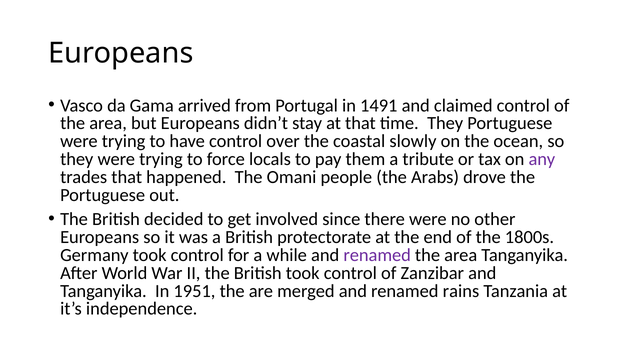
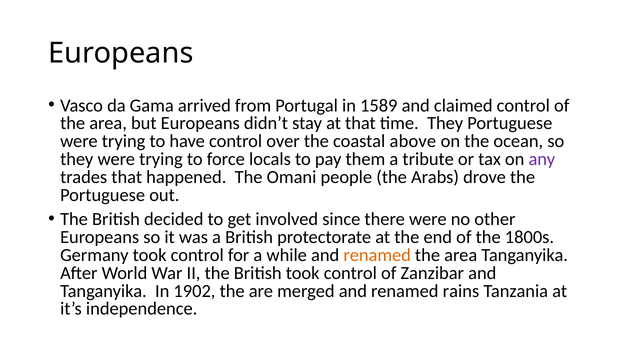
1491: 1491 -> 1589 (379, 105)
slowly: slowly -> above (413, 141)
renamed colour: purple -> orange (377, 255)
1951: 1951 -> 1902 (194, 291)
